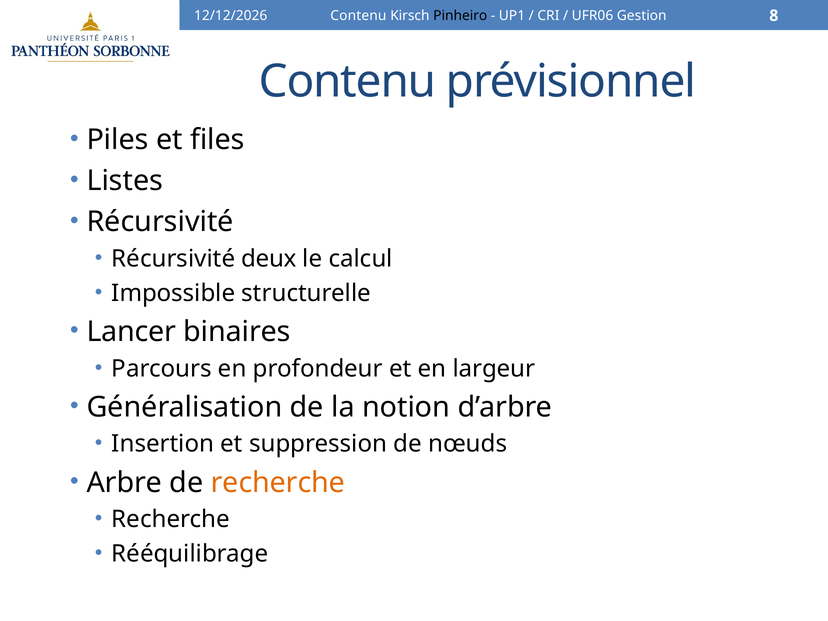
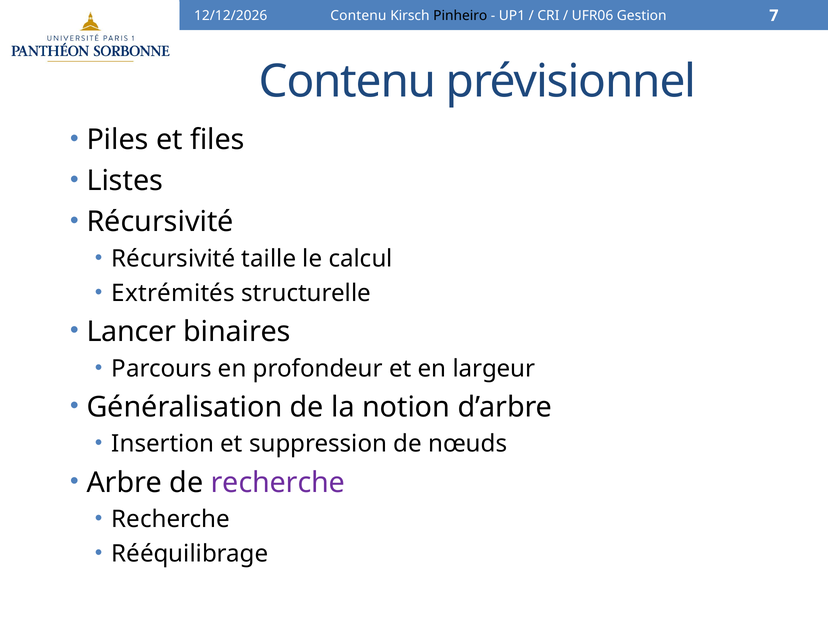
8: 8 -> 7 (774, 16)
deux: deux -> taille (269, 259)
Impossible: Impossible -> Extrémités (173, 293)
recherche colour: orange -> purple (278, 483)
